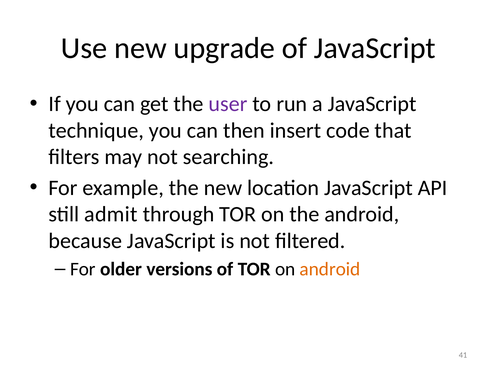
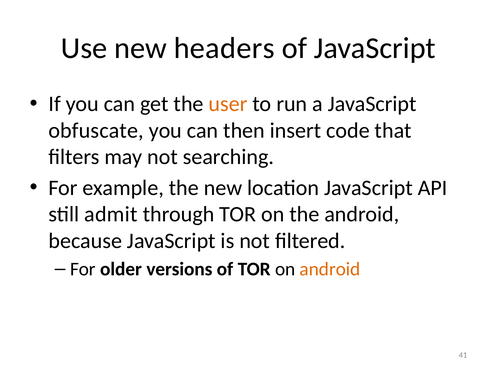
upgrade: upgrade -> headers (224, 48)
user colour: purple -> orange (228, 104)
technique: technique -> obfuscate (96, 131)
